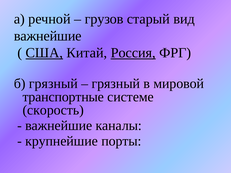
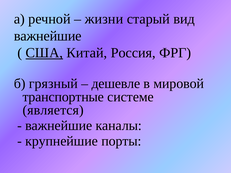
грузов: грузов -> жизни (104, 19)
Россия underline: present -> none (133, 53)
грязный: грязный -> дешевле (116, 84)
скорость: скорость -> является (53, 110)
